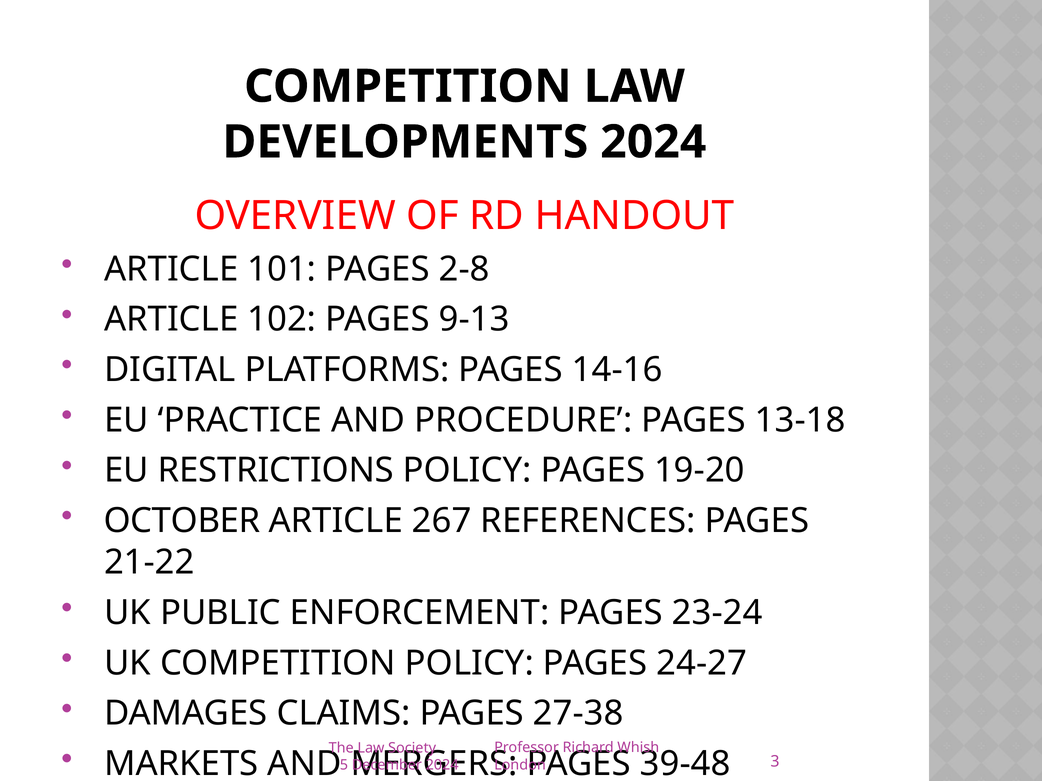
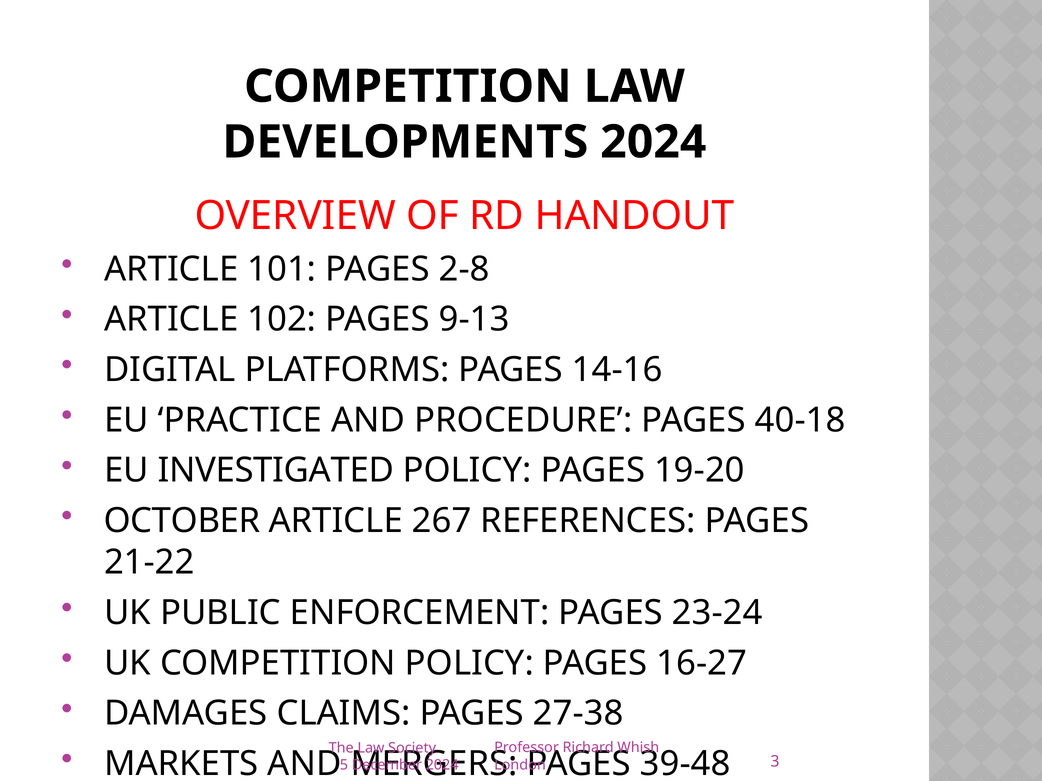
13-18: 13-18 -> 40-18 (800, 420)
RESTRICTIONS: RESTRICTIONS -> INVESTIGATED (276, 471)
24-27: 24-27 -> 16-27 (702, 664)
